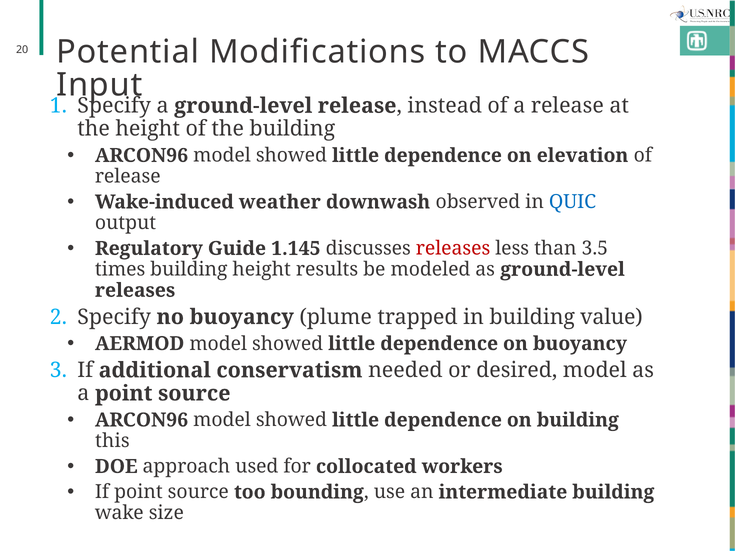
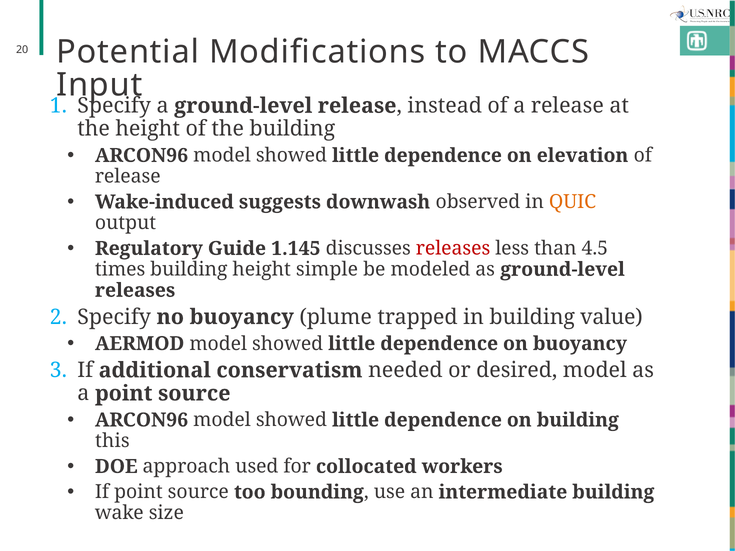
weather: weather -> suggests (280, 202)
QUIC colour: blue -> orange (573, 202)
3.5: 3.5 -> 4.5 (595, 249)
results: results -> simple (327, 270)
